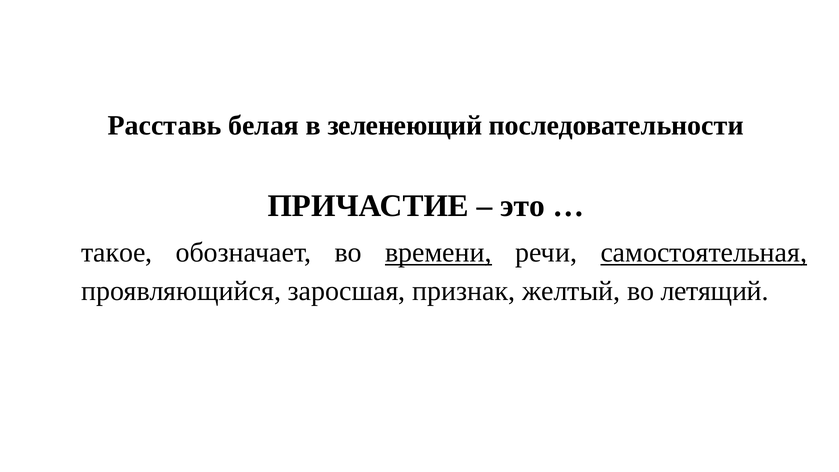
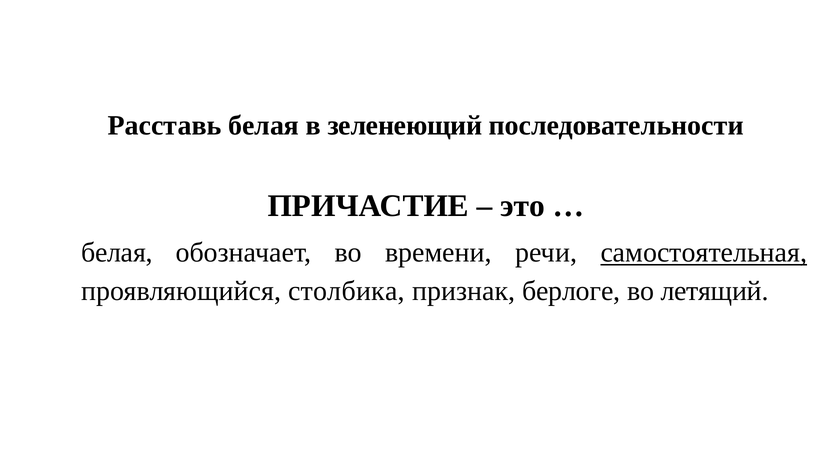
такое: такое -> белая (117, 253)
времени underline: present -> none (439, 253)
заросшая: заросшая -> столбика (346, 291)
желтый: желтый -> берлоге (571, 291)
